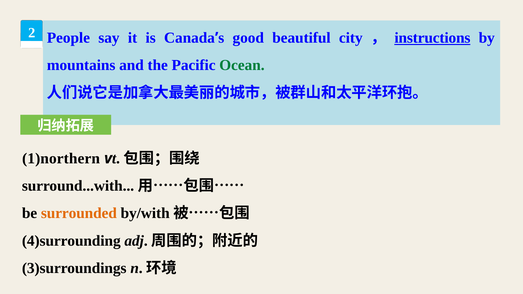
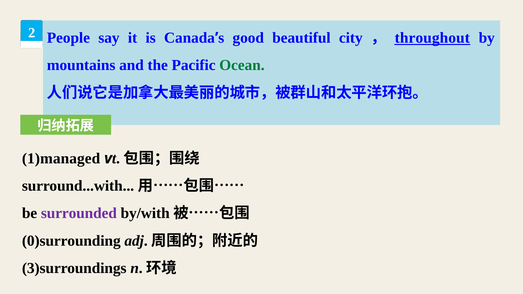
instructions: instructions -> throughout (432, 38)
1)northern: 1)northern -> 1)managed (61, 158)
surrounded colour: orange -> purple (79, 213)
4)surrounding: 4)surrounding -> 0)surrounding (71, 241)
